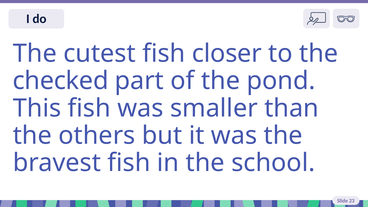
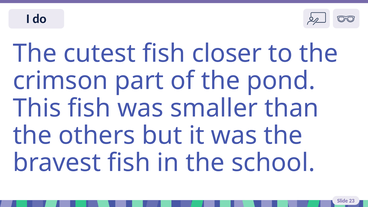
checked: checked -> crimson (60, 81)
